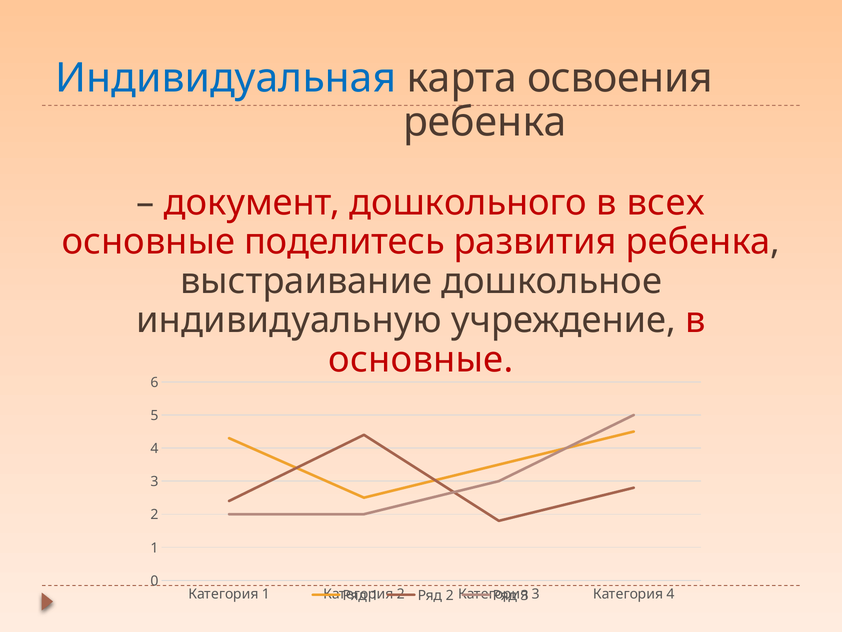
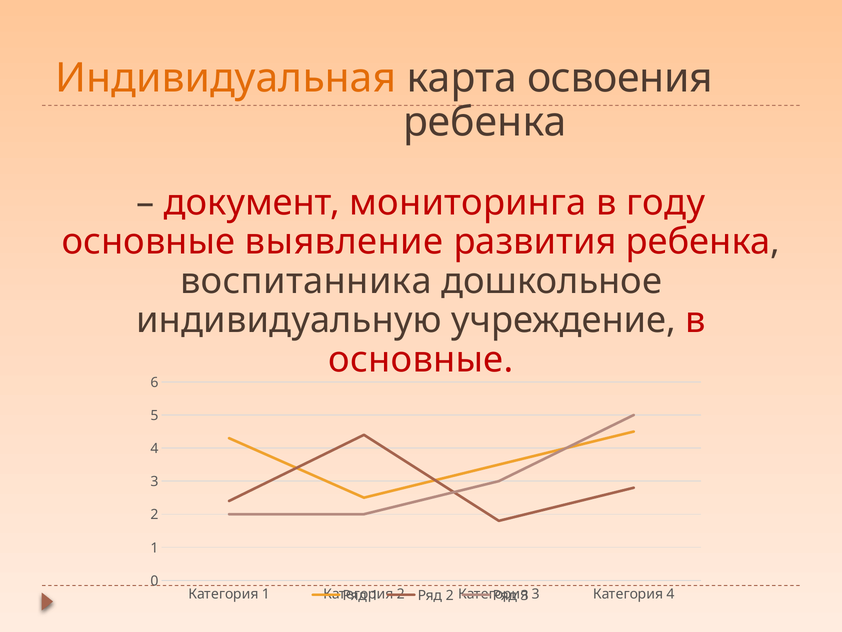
Индивидуальная colour: blue -> orange (226, 78)
дошкольного: дошкольного -> мониторинга (468, 203)
всех: всех -> году (666, 203)
поделитесь: поделитесь -> выявление (344, 242)
выстраивание: выстраивание -> воспитанника (306, 281)
